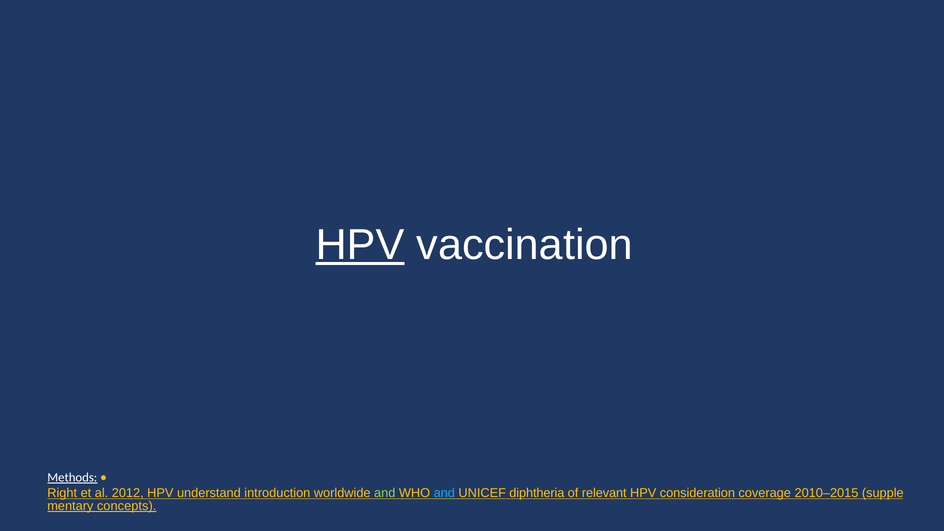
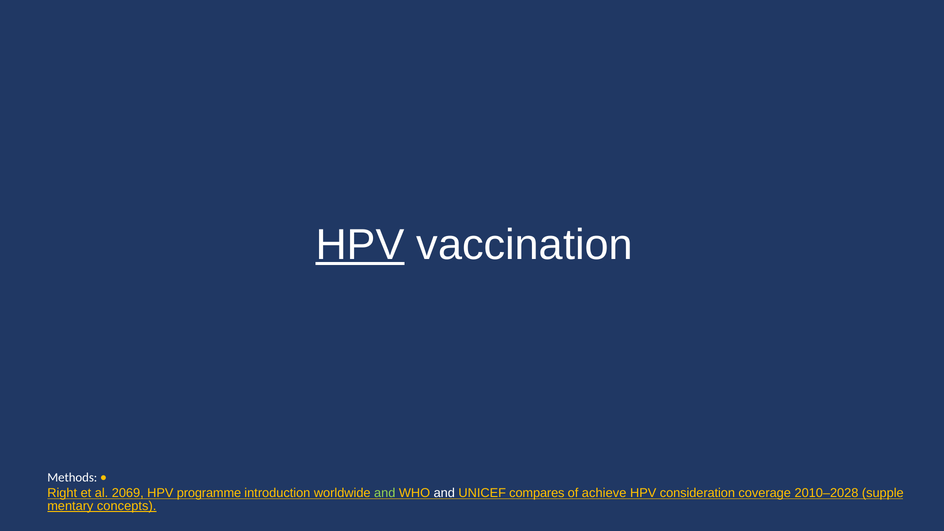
Methods underline: present -> none (72, 477)
2012: 2012 -> 2069 (128, 493)
understand: understand -> programme (209, 493)
and colour: light blue -> white (444, 493)
diphtheria: diphtheria -> compares (537, 493)
relevant: relevant -> achieve (604, 493)
2010–2015: 2010–2015 -> 2010–2028 (826, 493)
